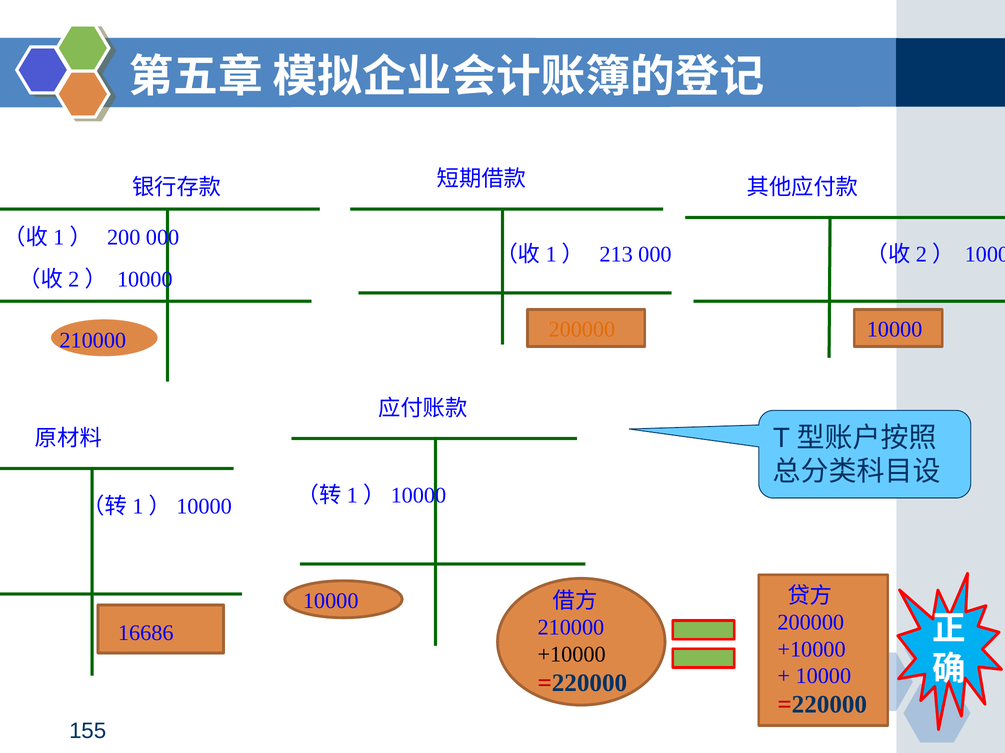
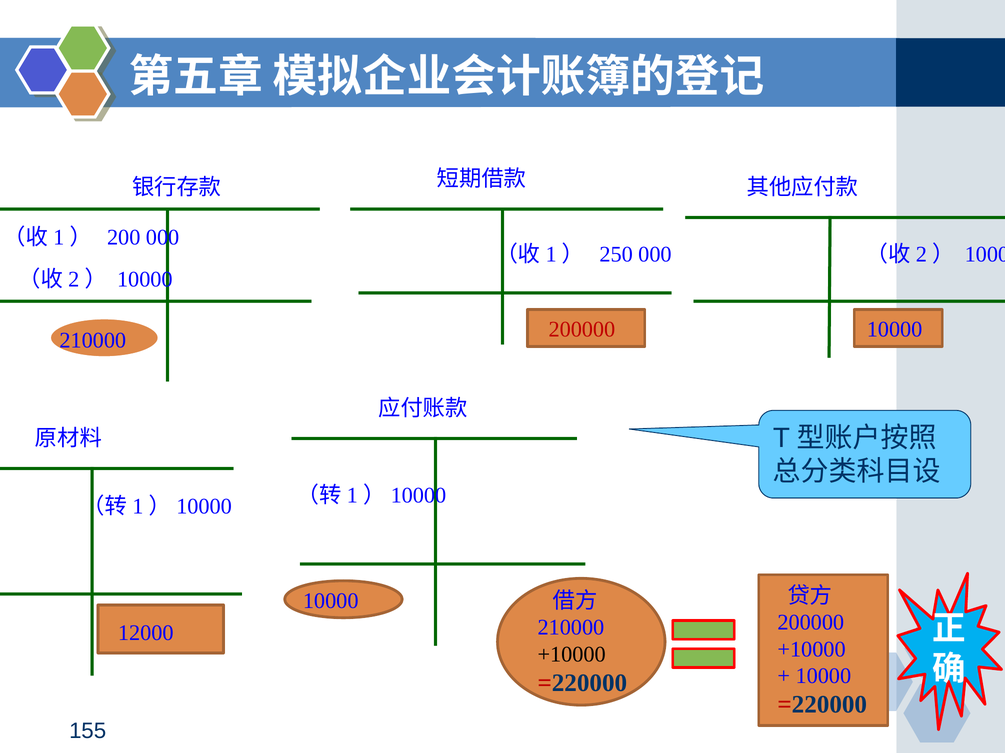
213: 213 -> 250 (616, 254)
200000 colour: orange -> red (582, 330)
16686: 16686 -> 12000 (146, 633)
